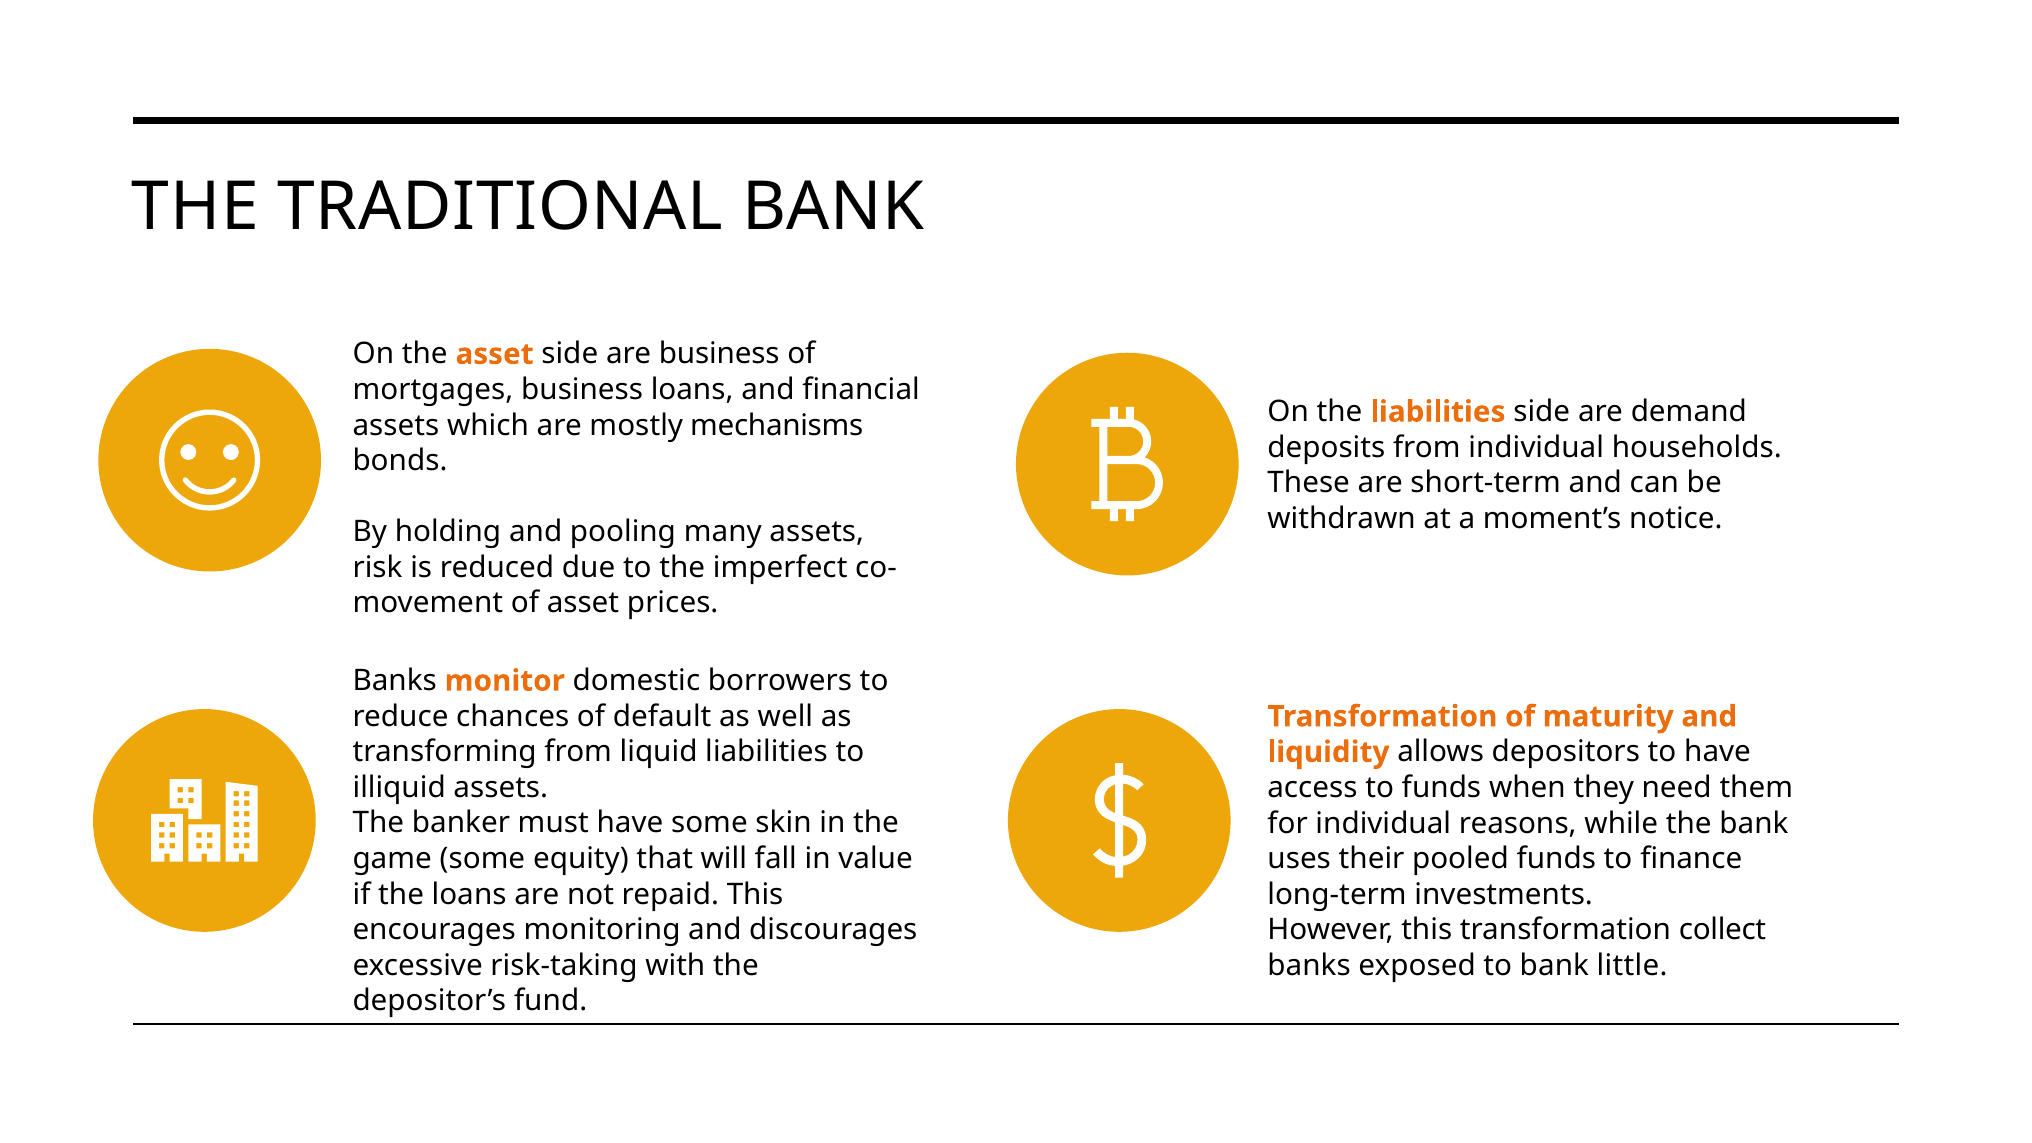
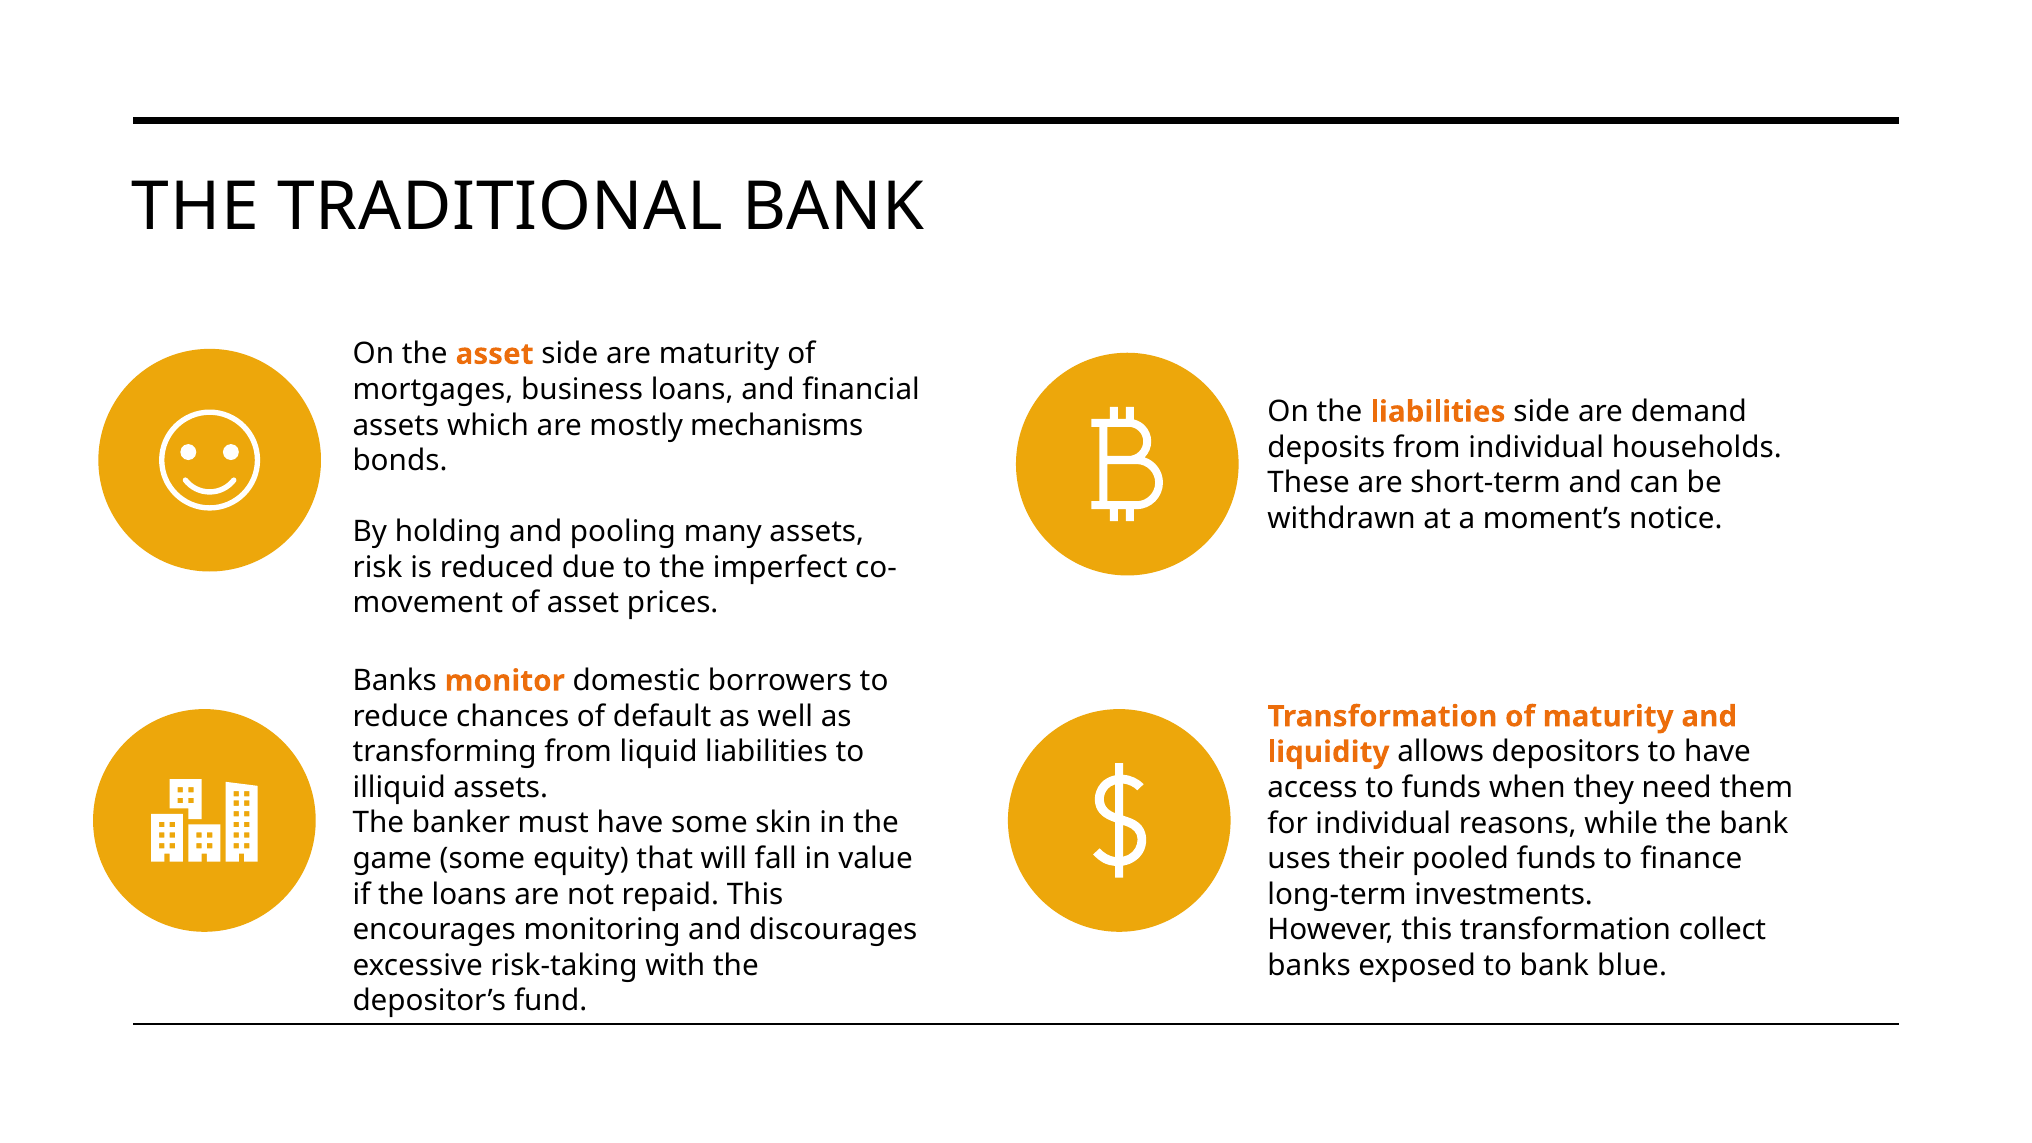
are business: business -> maturity (719, 354)
little: little -> blue (1632, 966)
